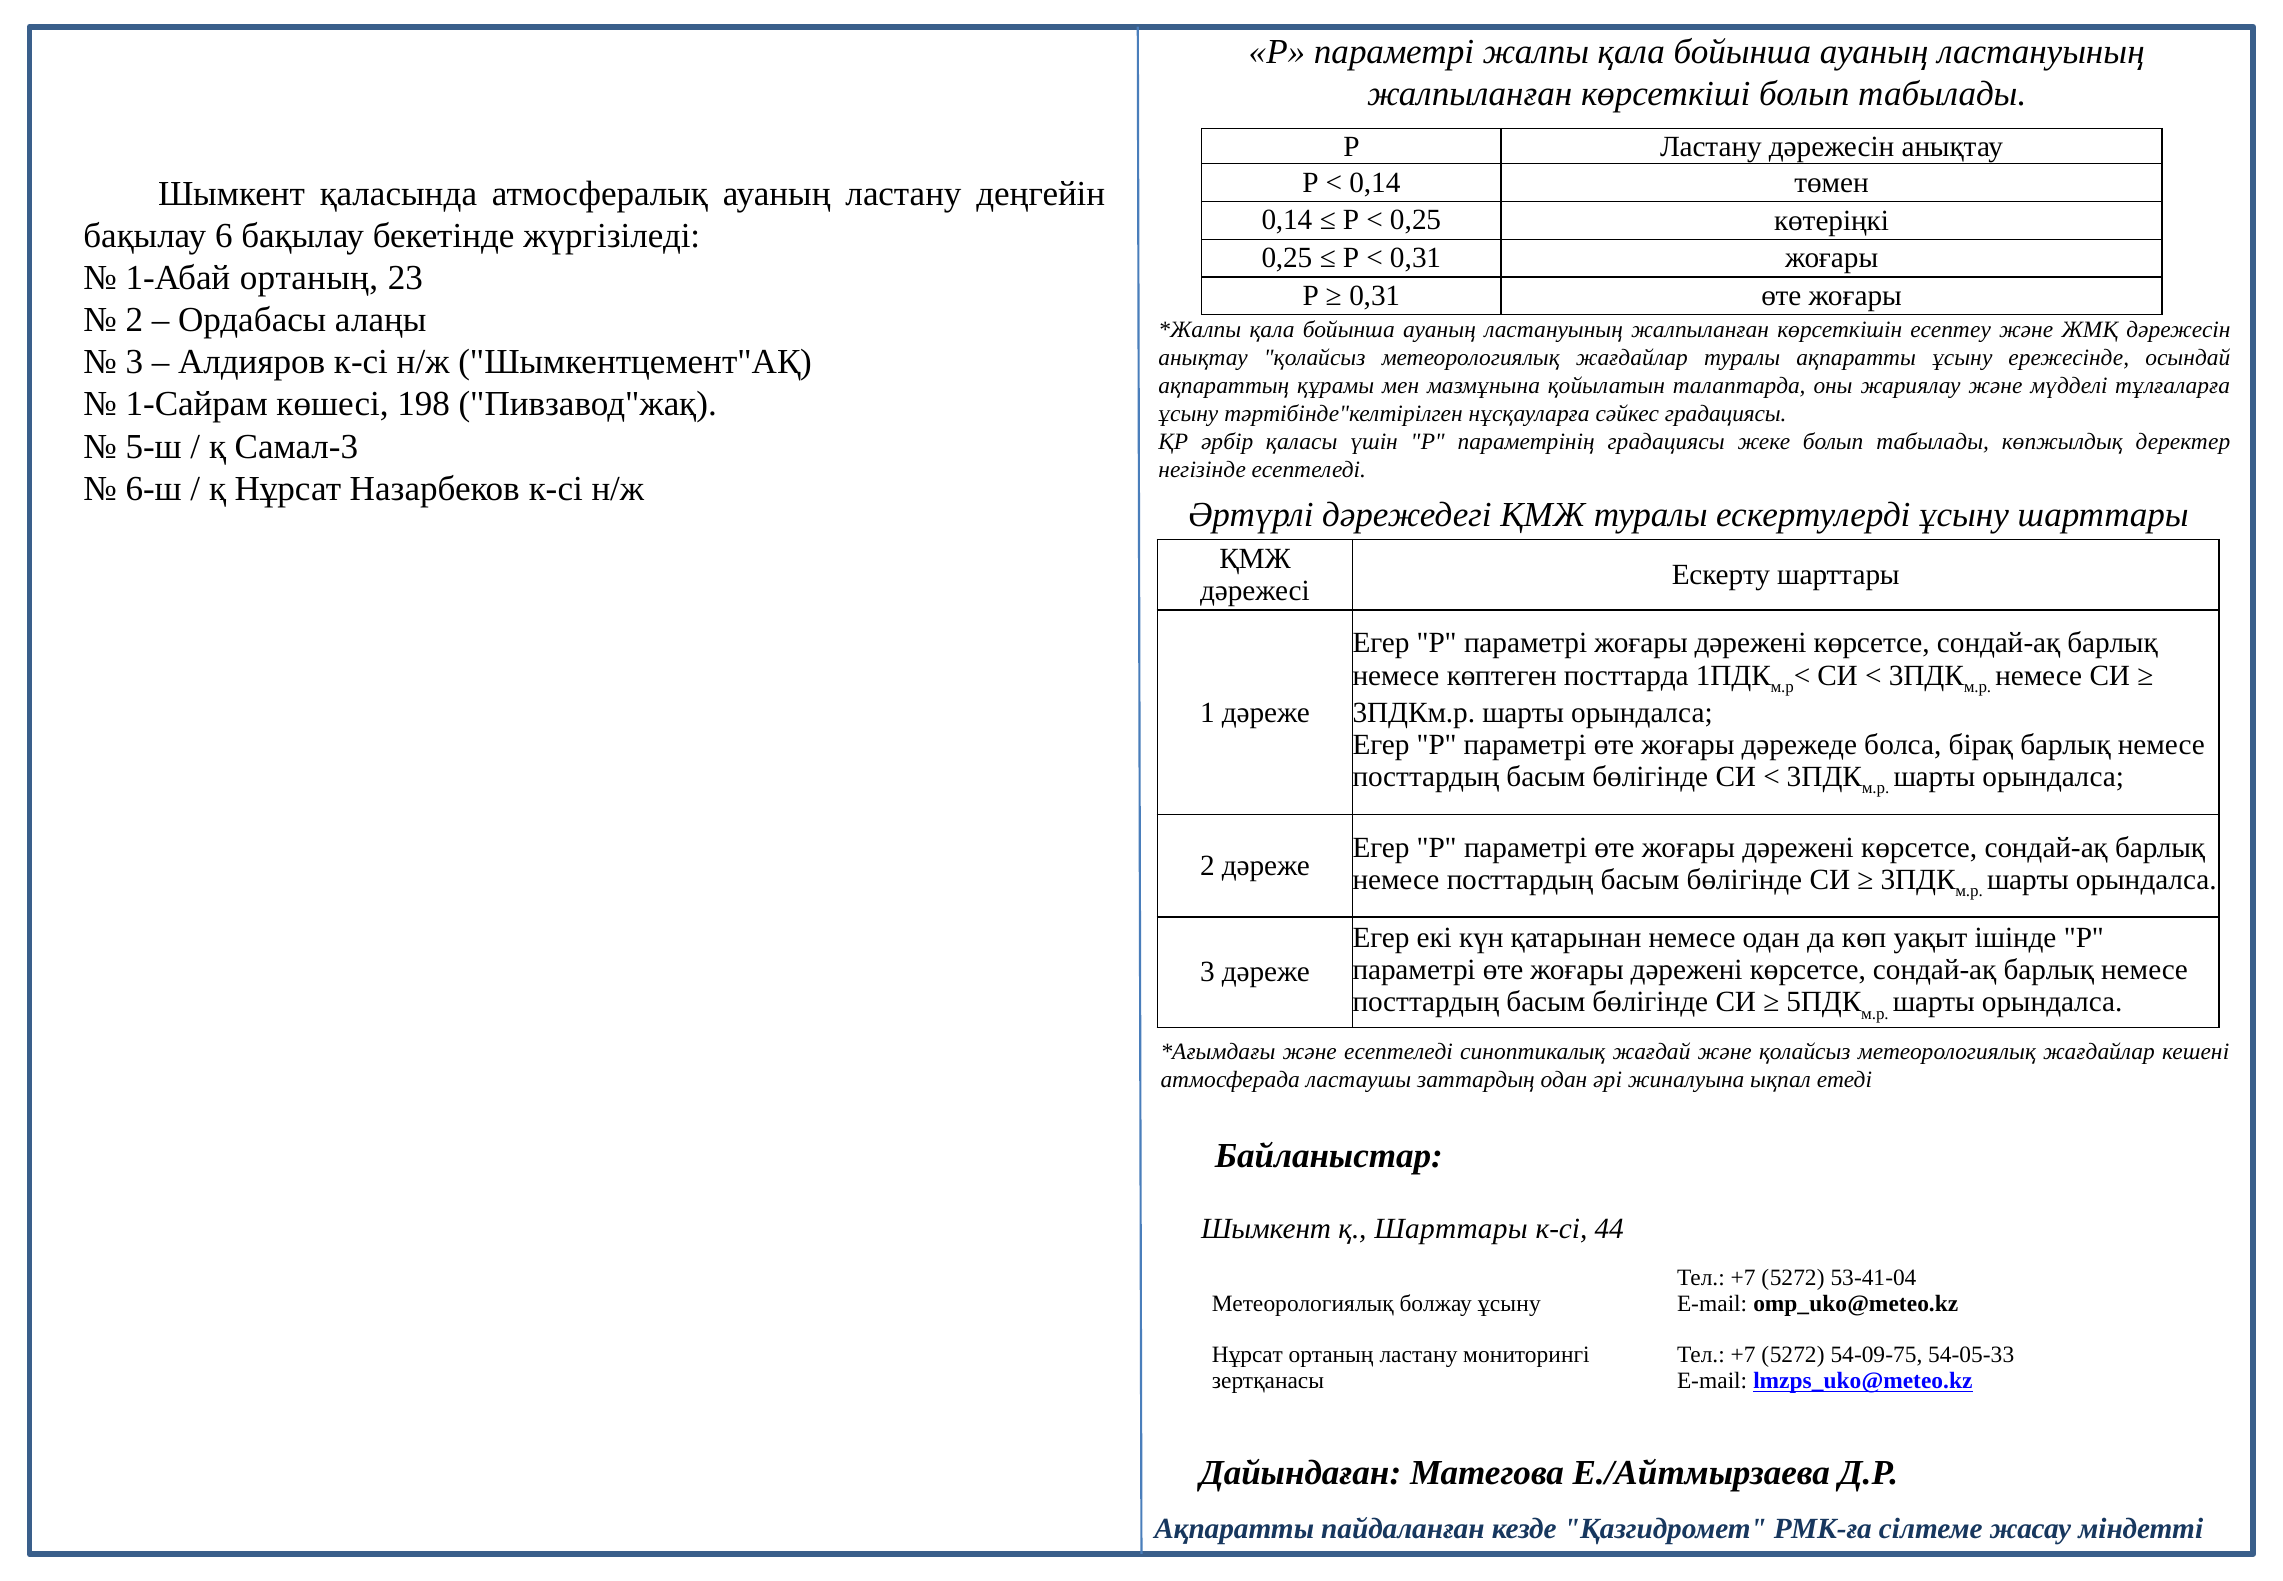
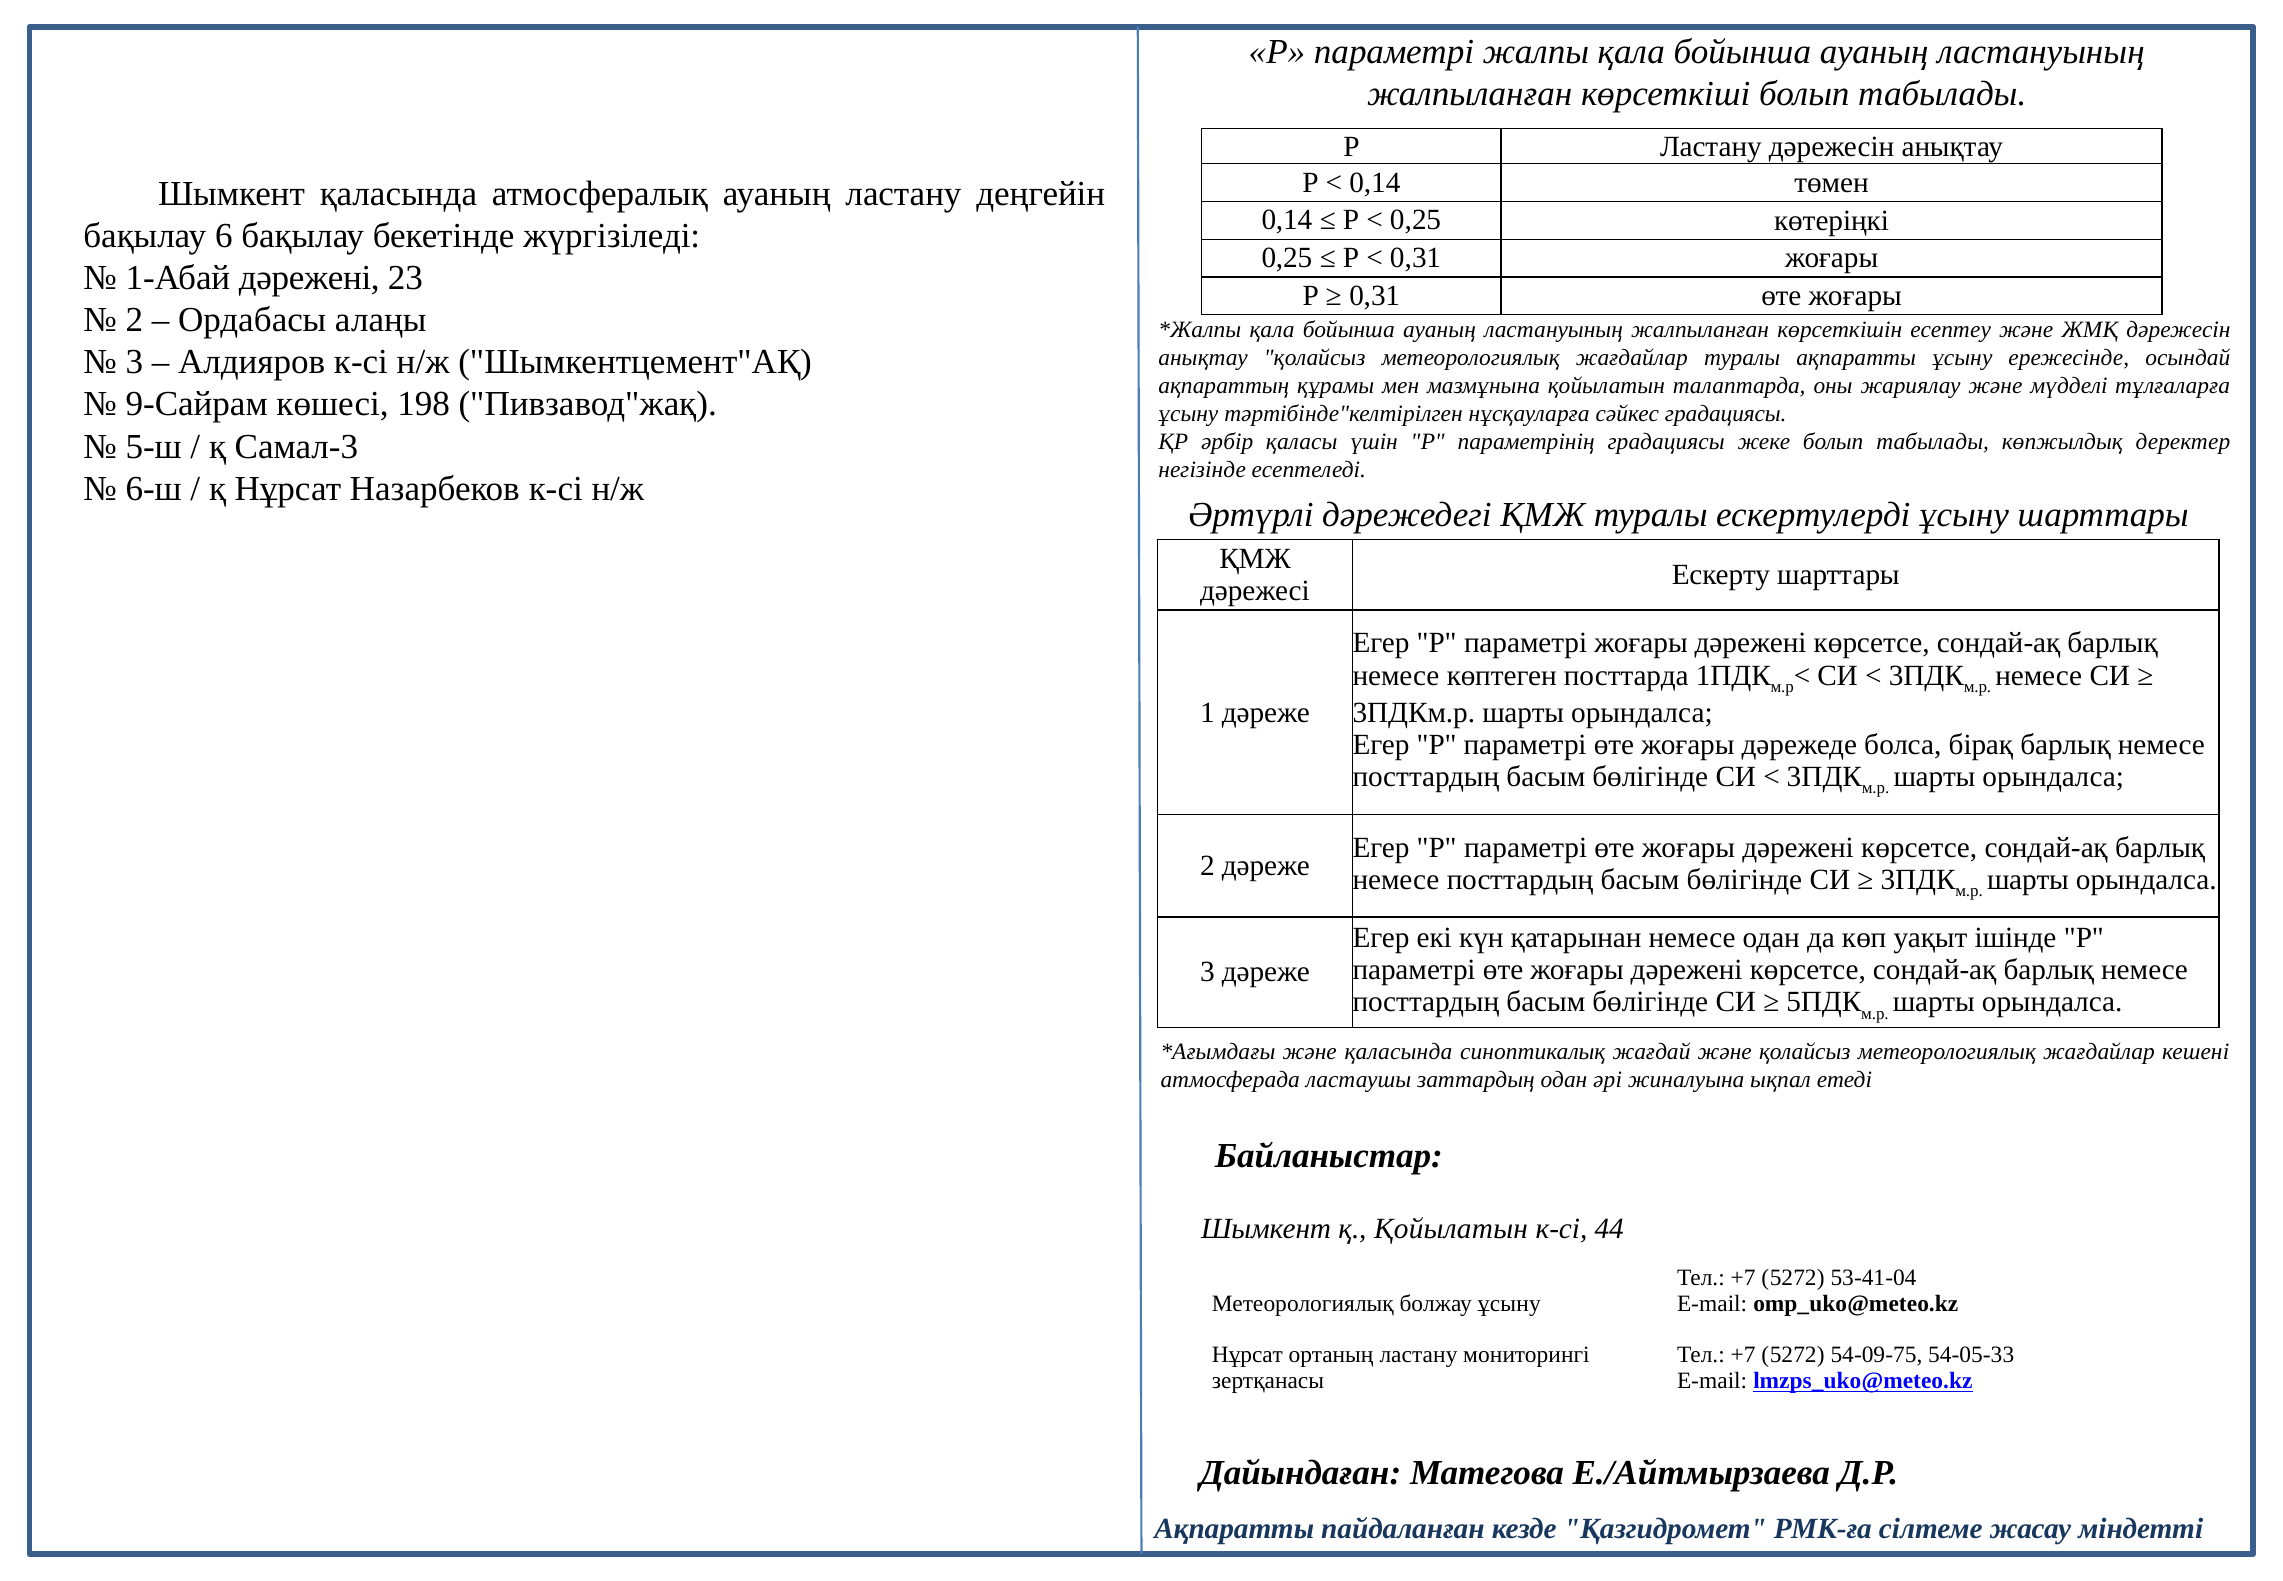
1-Абай ортаның: ортаның -> дәрежені (309, 278)
1-Сайрам: 1-Сайрам -> 9-Сайрам (197, 404)
және есептеледі: есептеледі -> қаласында (1398, 1052)
қ Шарттары: Шарттары -> Қойылатын (1451, 1228)
